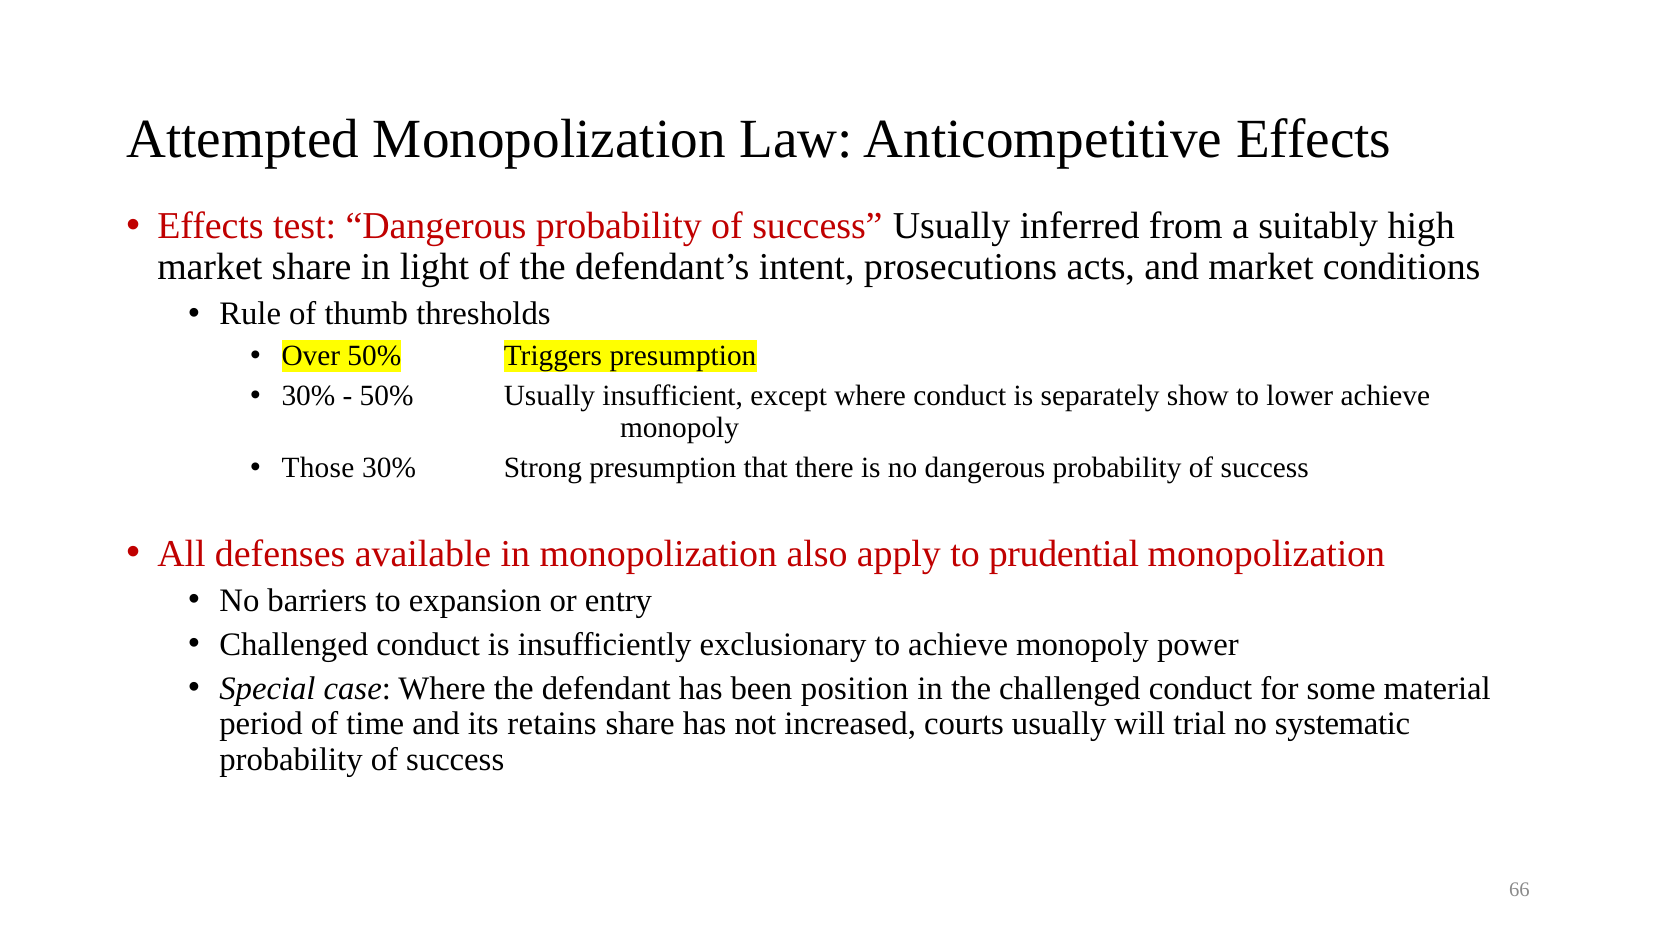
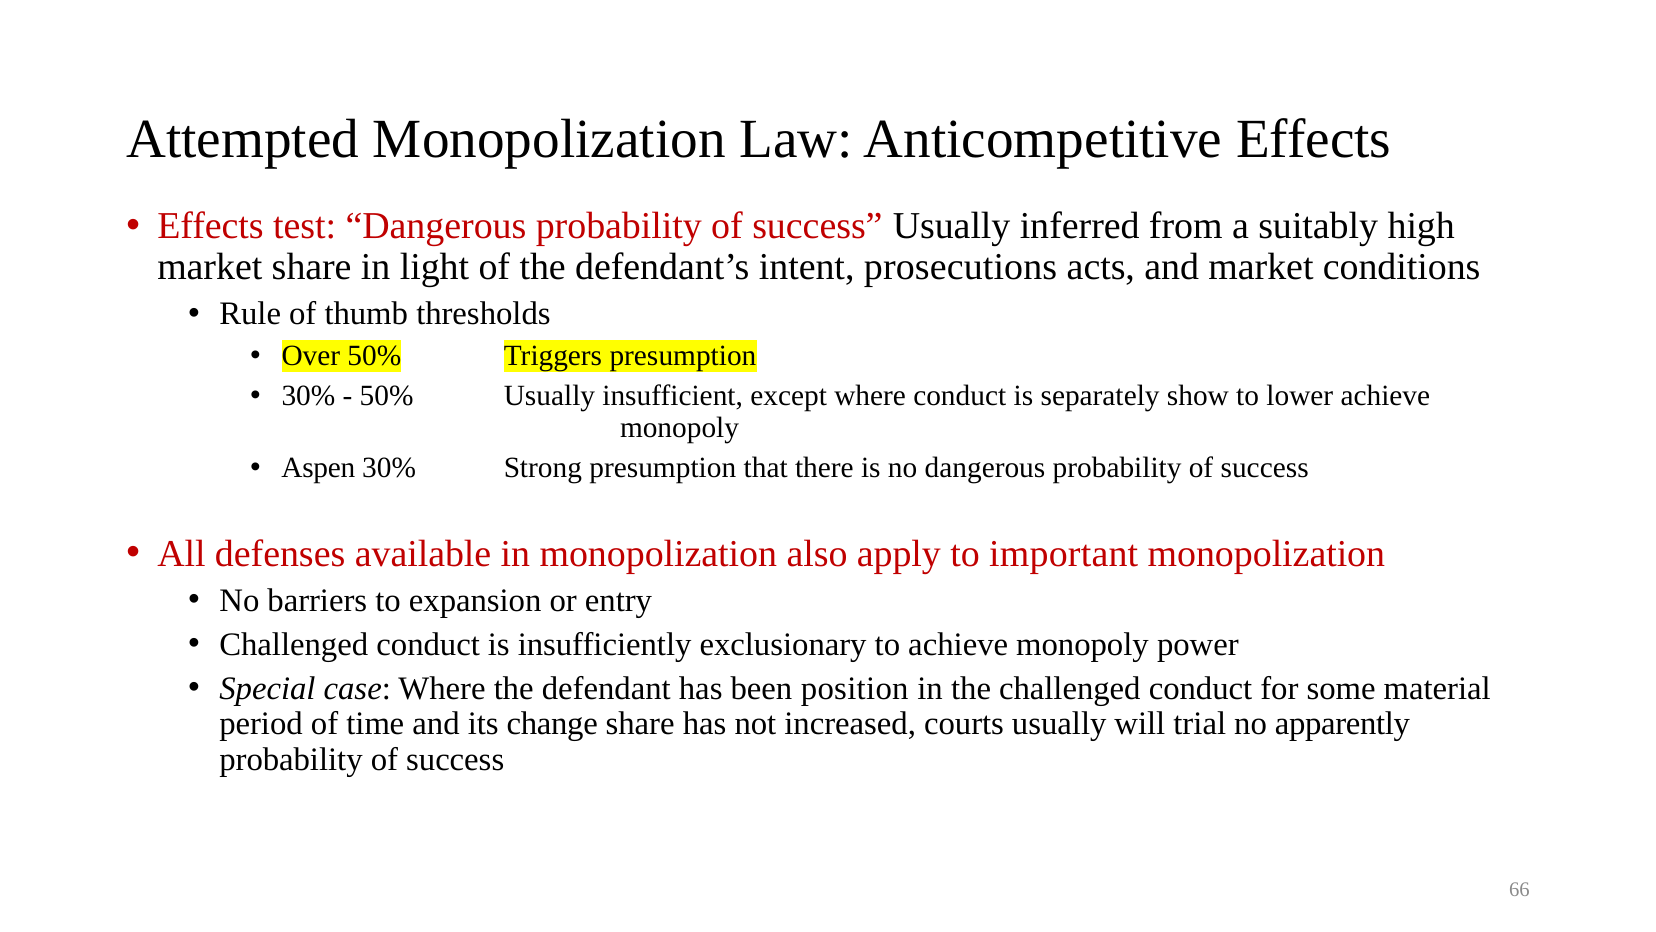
Those: Those -> Aspen (318, 468)
prudential: prudential -> important (1064, 553)
retains: retains -> change (552, 723)
systematic: systematic -> apparently (1342, 723)
